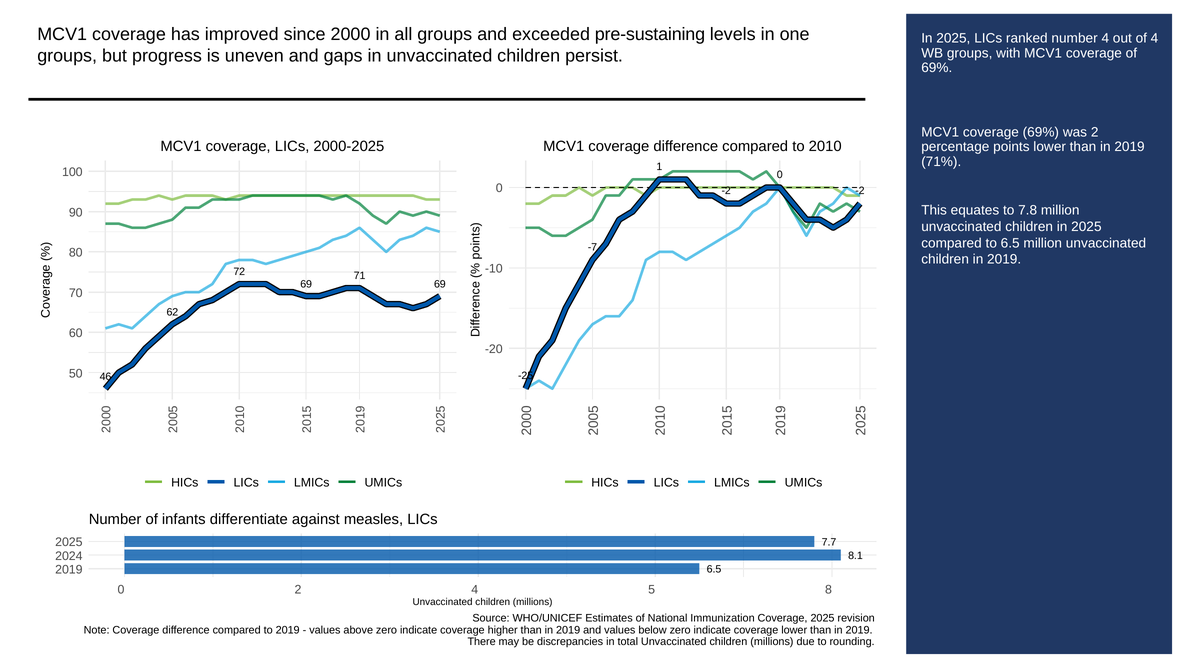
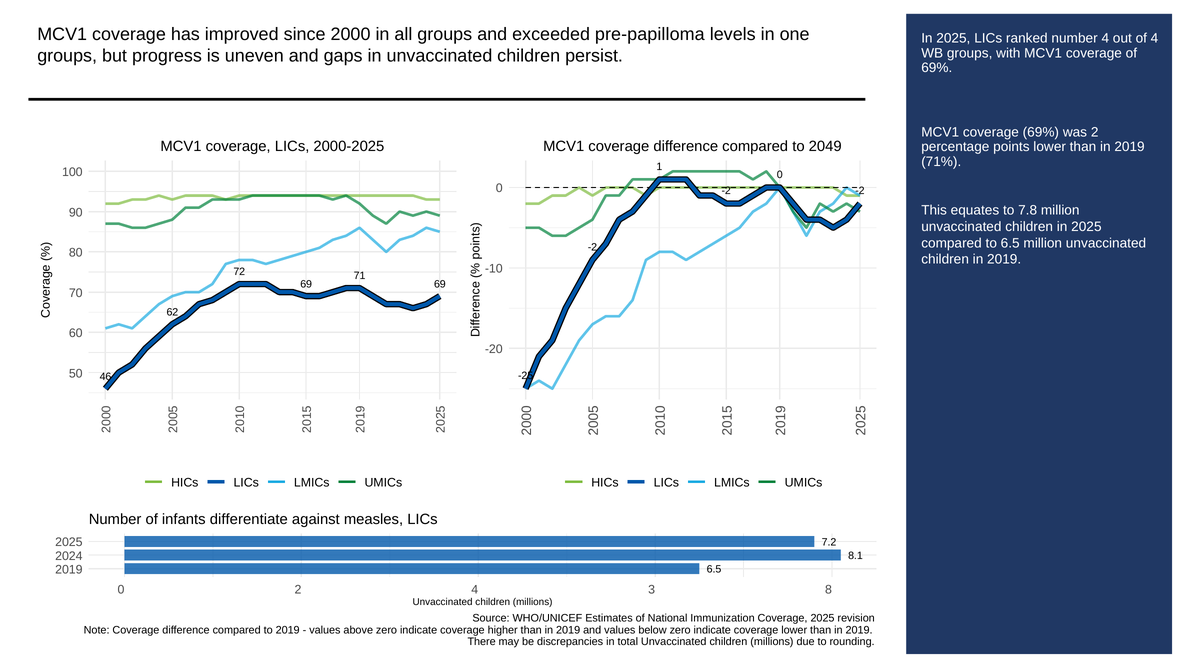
pre-sustaining: pre-sustaining -> pre-papilloma (650, 34)
2010: 2010 -> 2049 (825, 146)
-7: -7 -> -2 (592, 247)
7.7: 7.7 -> 7.2 (829, 542)
4 5: 5 -> 3 (652, 589)
